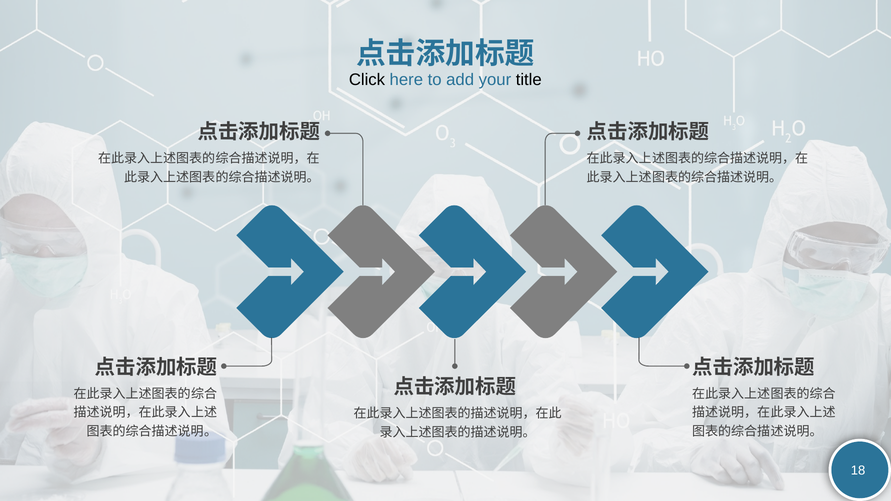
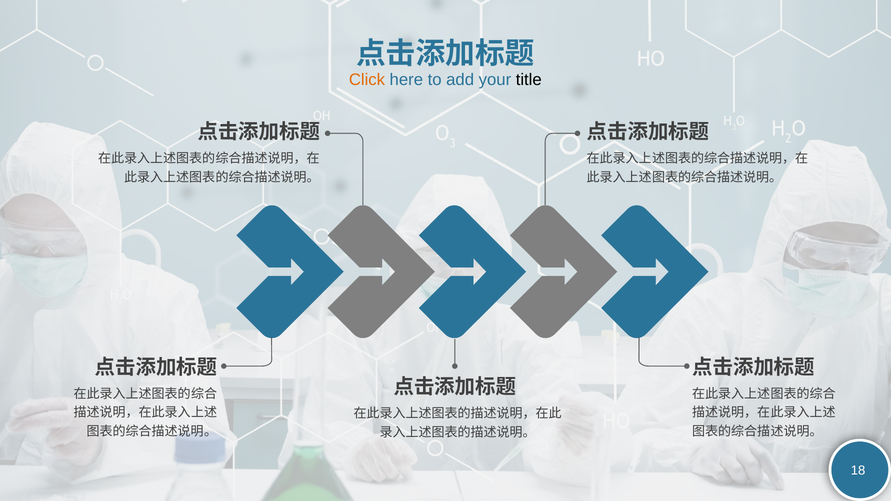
Click colour: black -> orange (367, 80)
